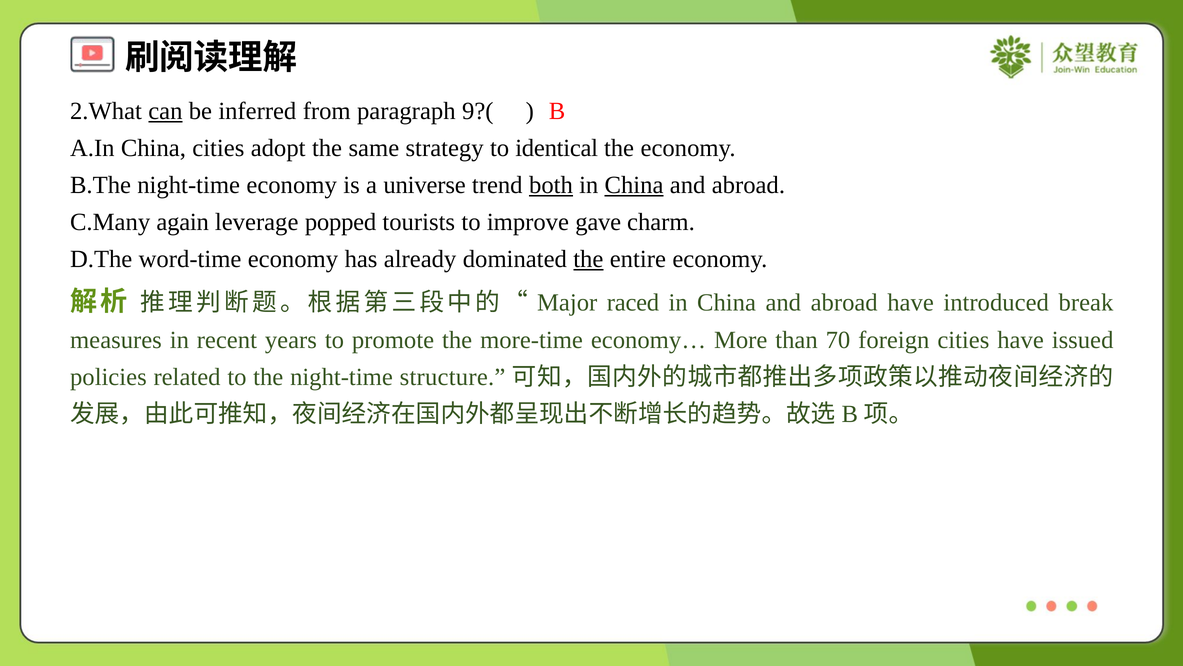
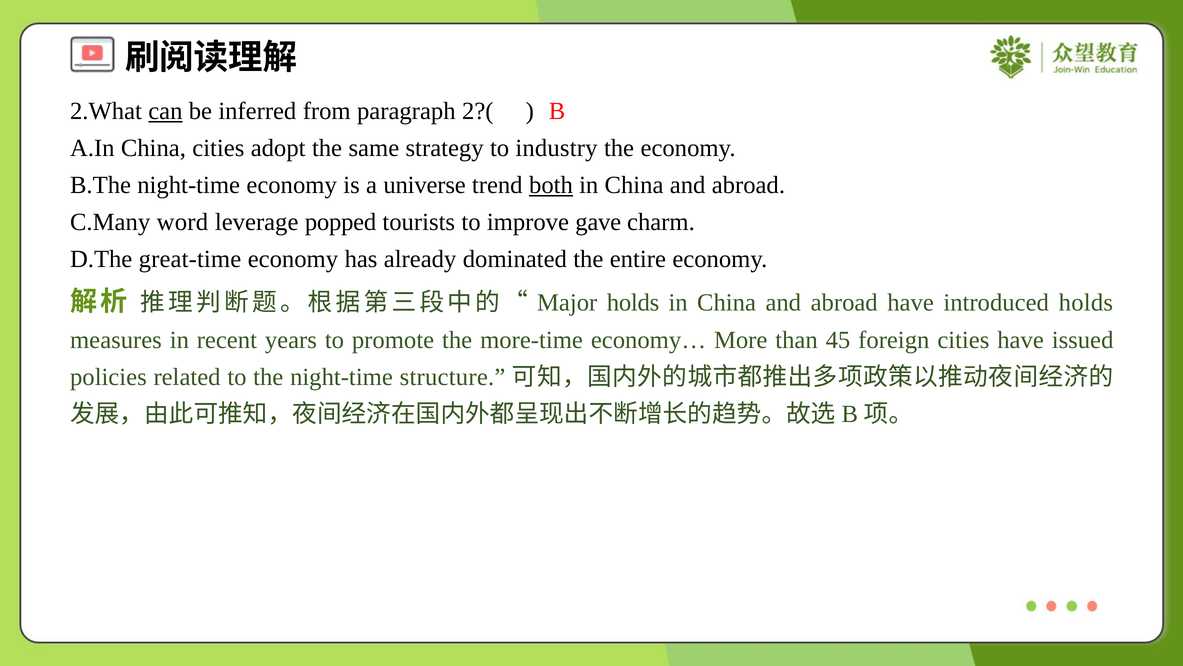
9?(: 9?( -> 2?( (478, 111)
identical: identical -> industry (556, 148)
China underline: present -> none (634, 185)
again: again -> word (182, 222)
word-time: word-time -> great-time (190, 259)
the underline: present -> none (588, 259)
raced: raced -> holds (633, 303)
introduced break: break -> holds (1086, 303)
70: 70 -> 45 (838, 340)
